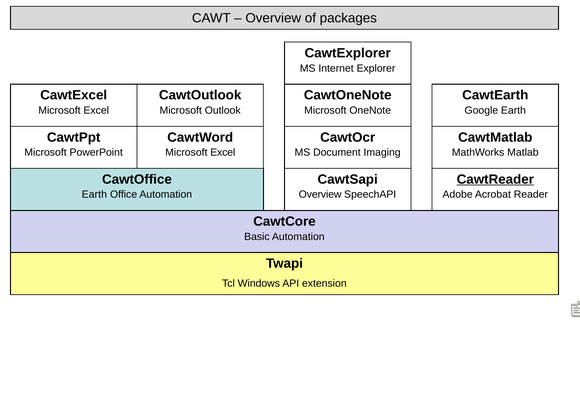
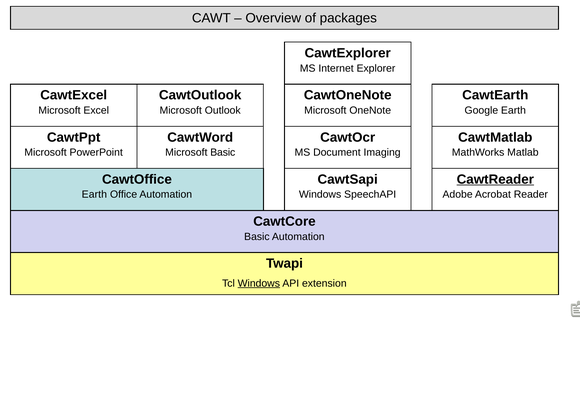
Excel: Excel -> Basic (223, 153)
Overview: Overview -> Windows (320, 195)
Windows underline: none -> present (259, 284)
